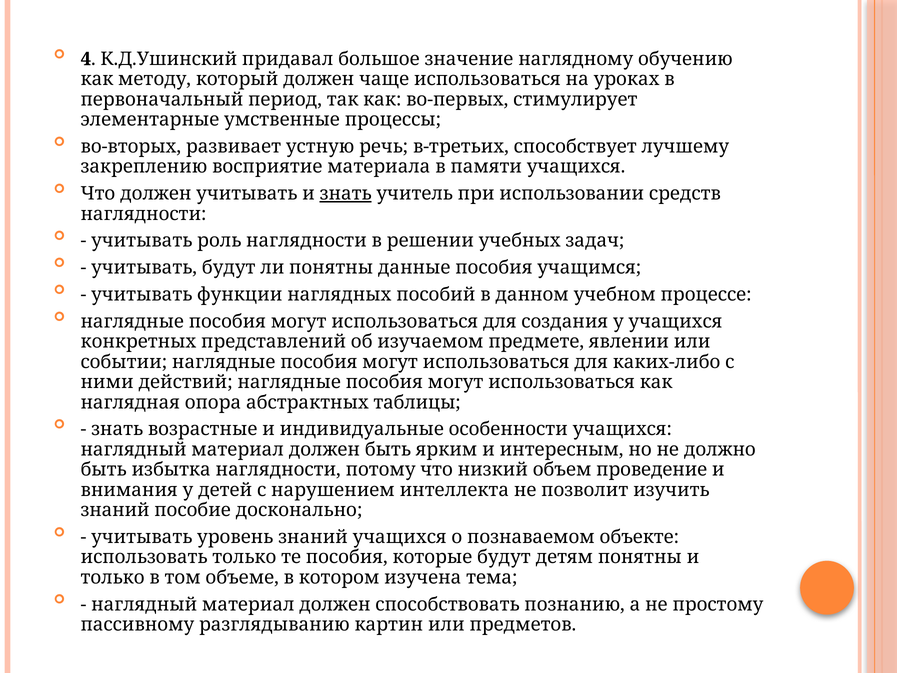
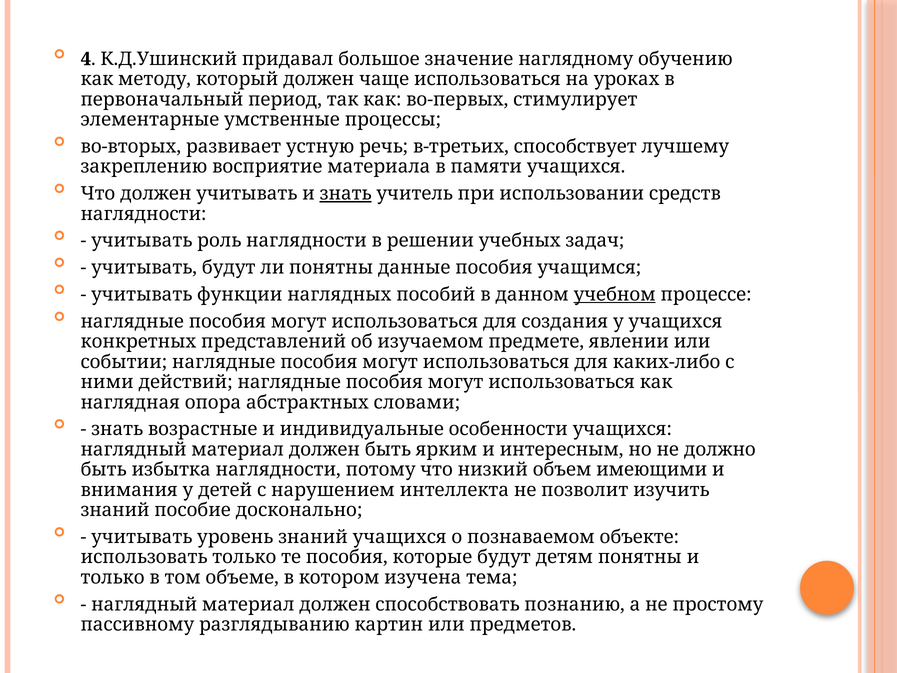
учебном underline: none -> present (615, 295)
таблицы: таблицы -> словами (417, 402)
проведение: проведение -> имеющими (652, 470)
